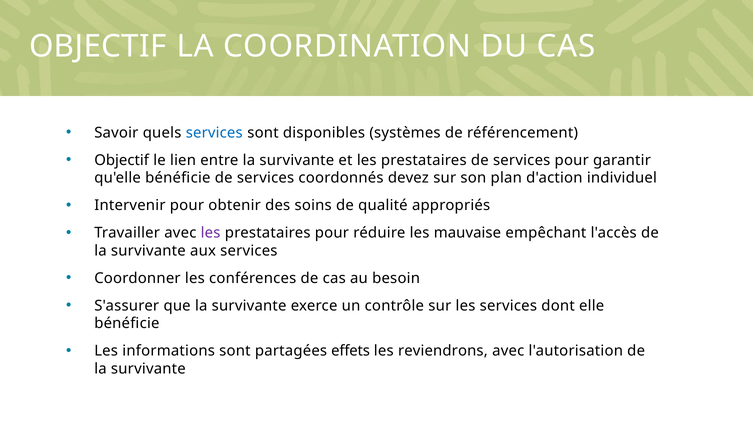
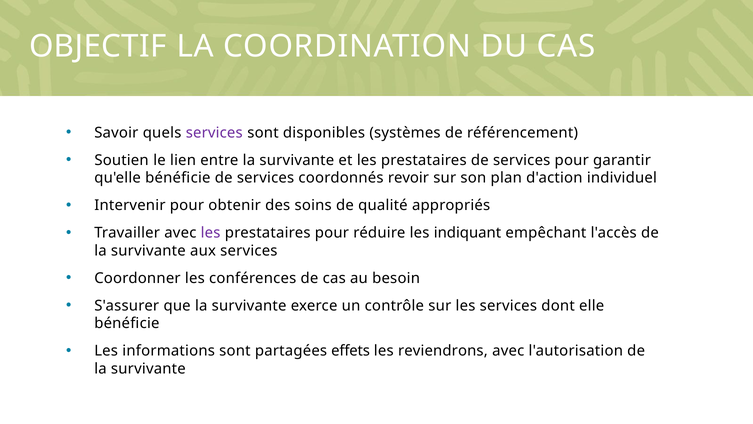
services colour: blue -> purple (214, 132)
Objectif: Objectif -> Soutien (122, 160)
devez: devez -> revoir (408, 178)
mauvaise: mauvaise -> indiquant (467, 233)
